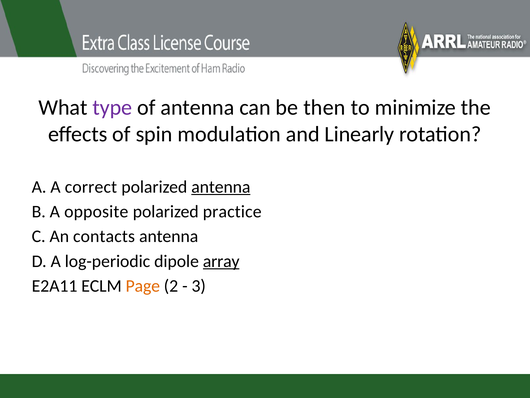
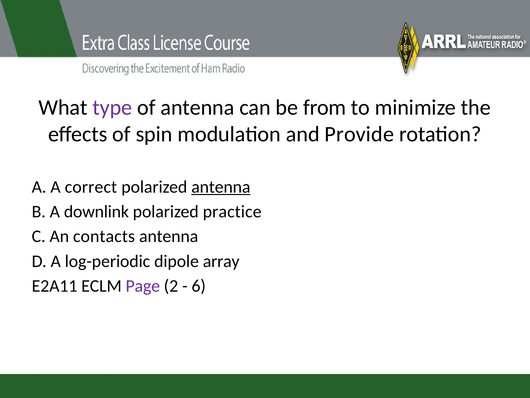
then: then -> from (325, 107)
Linearly: Linearly -> Provide (359, 134)
opposite: opposite -> downlink (96, 211)
array underline: present -> none (221, 261)
Page colour: orange -> purple (143, 286)
3: 3 -> 6 (199, 286)
